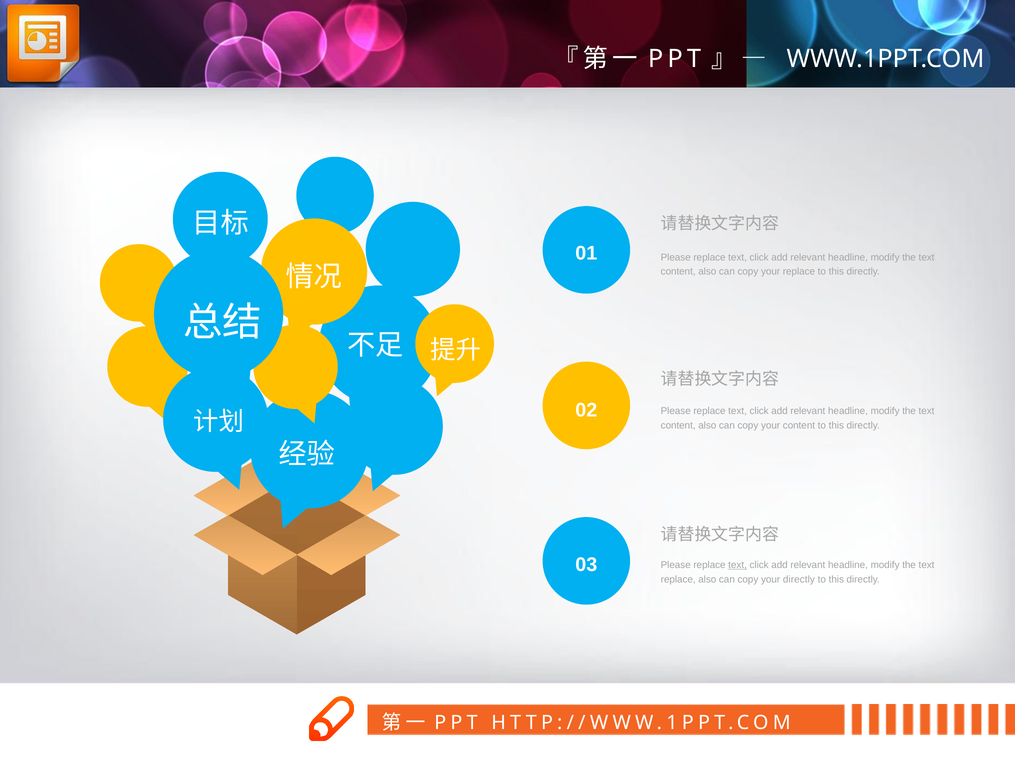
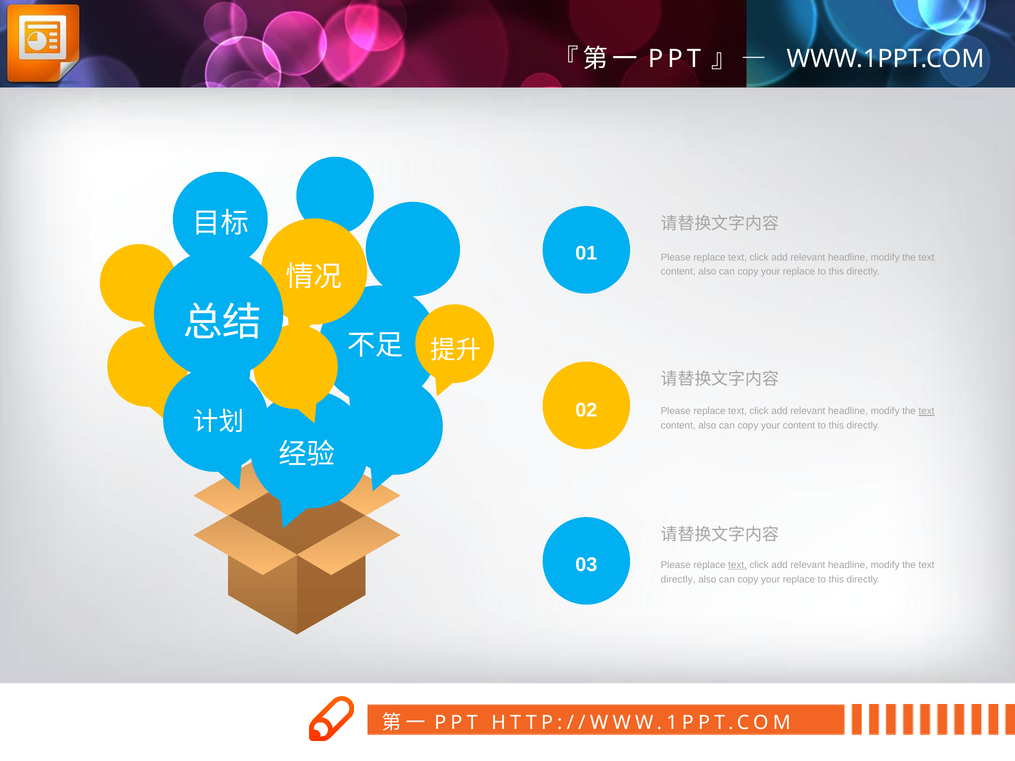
text underline: none -> present (926, 411)
replace: replace -> directly (678, 579)
directly: directly -> replace (799, 579)
